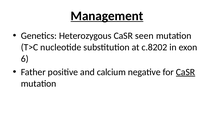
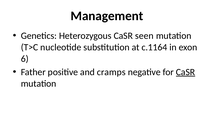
Management underline: present -> none (107, 16)
c.8202: c.8202 -> c.1164 (154, 47)
calcium: calcium -> cramps (111, 72)
